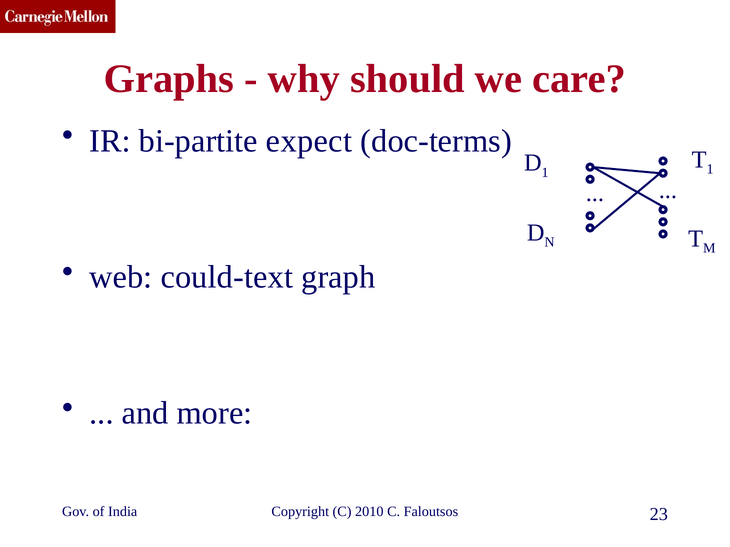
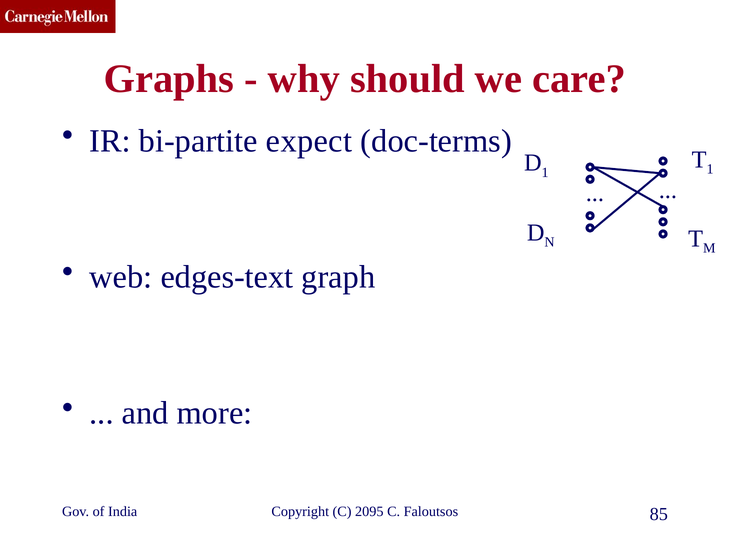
could-text: could-text -> edges-text (227, 277)
2010: 2010 -> 2095 (369, 512)
23: 23 -> 85 (659, 515)
